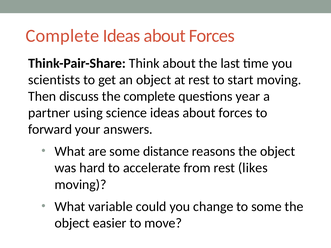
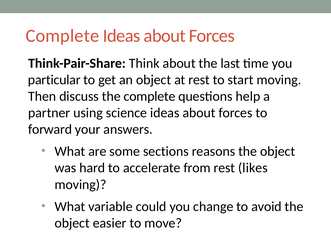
scientists: scientists -> particular (54, 80)
year: year -> help (248, 96)
distance: distance -> sections (166, 152)
to some: some -> avoid (266, 207)
